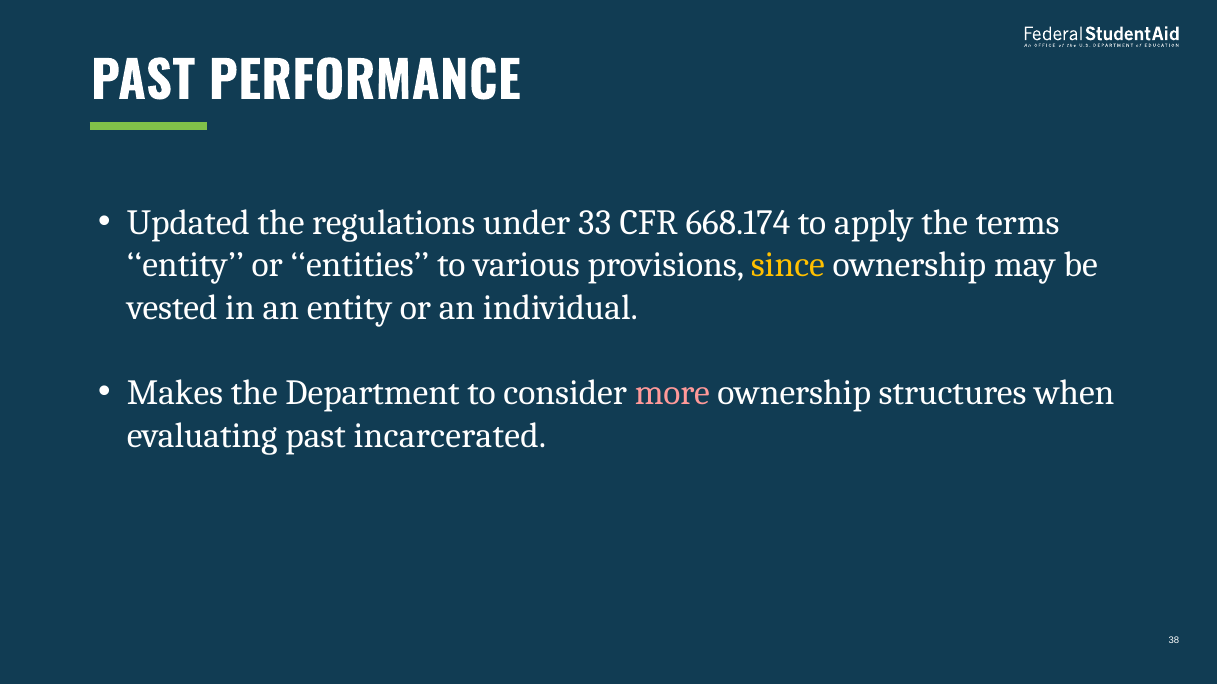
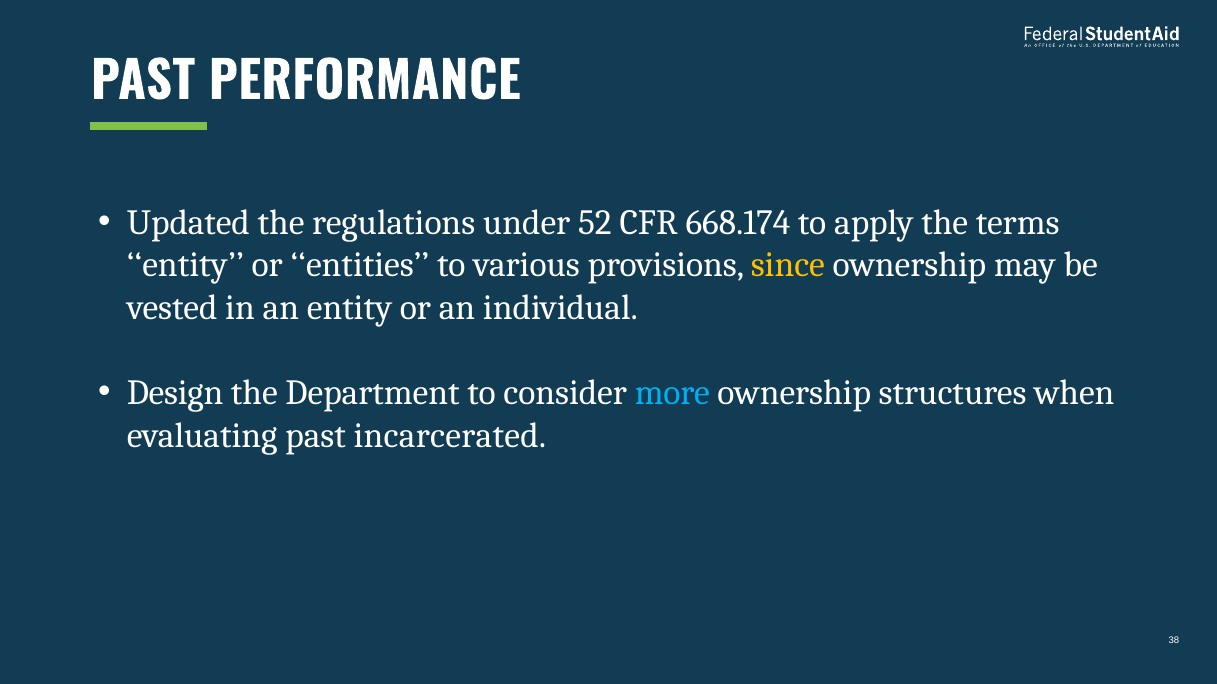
33: 33 -> 52 (595, 223)
Makes: Makes -> Design (175, 393)
more colour: pink -> light blue (672, 393)
